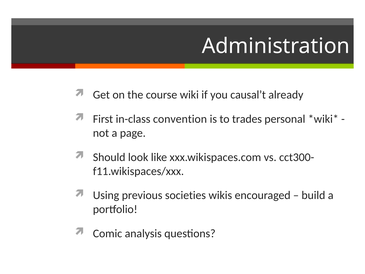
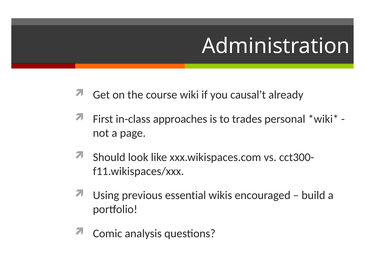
convention: convention -> approaches (180, 119)
societies: societies -> essential (186, 195)
